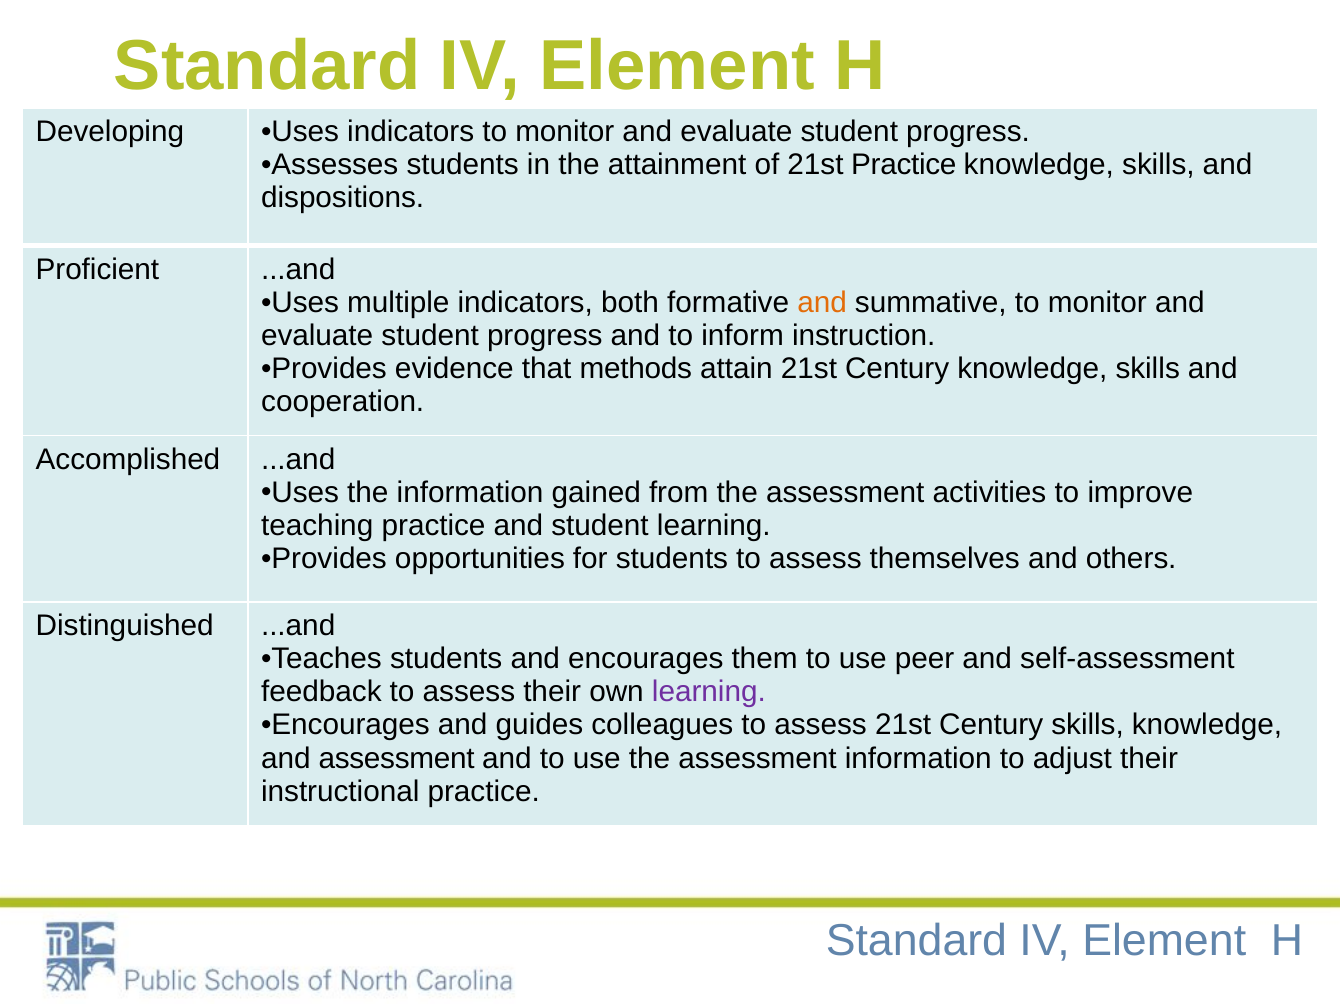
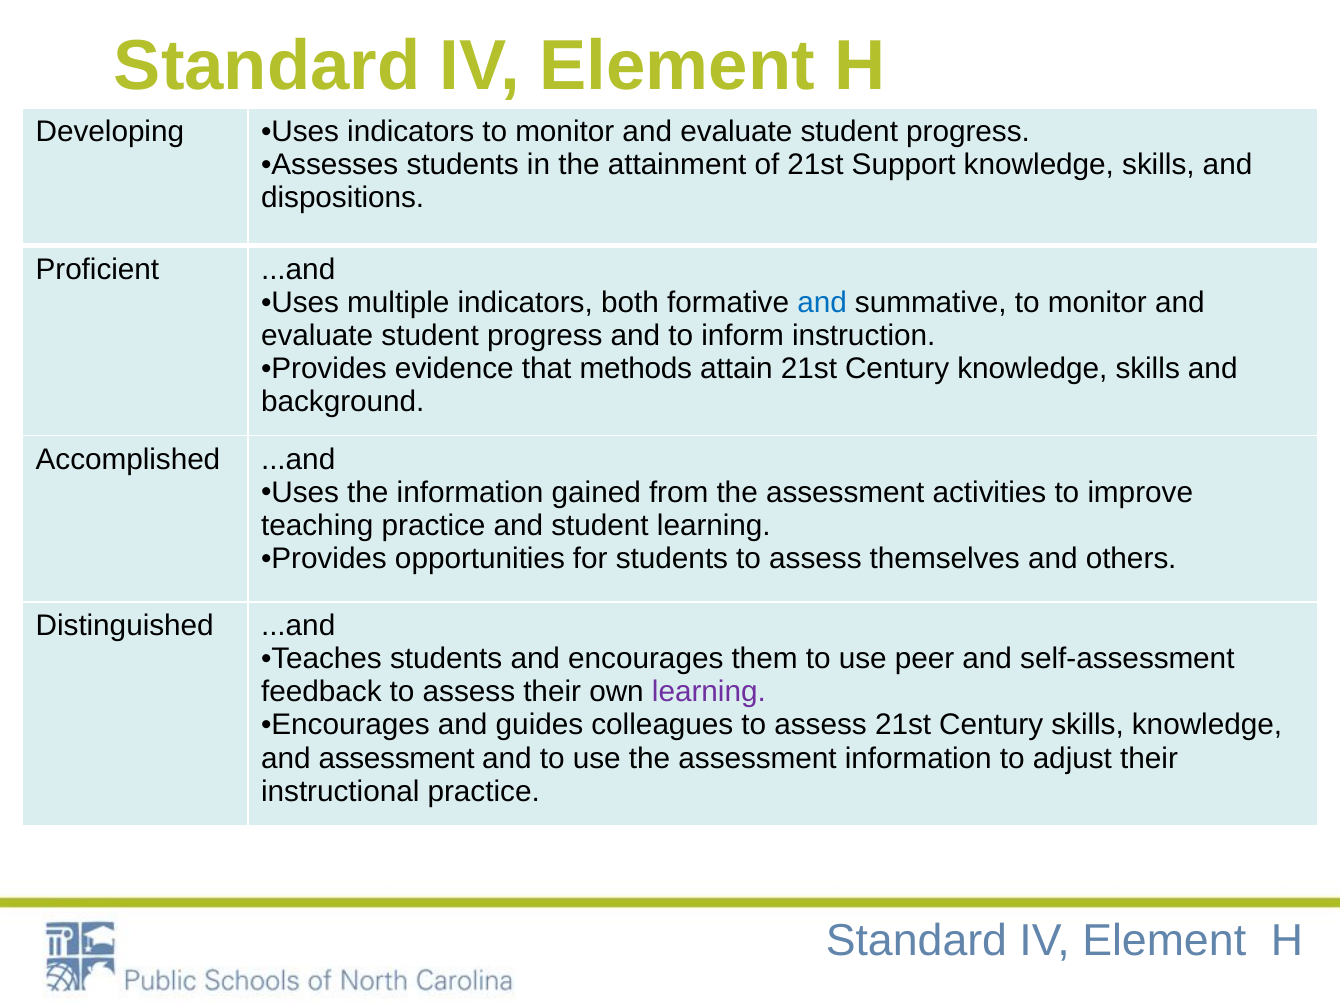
21st Practice: Practice -> Support (904, 165)
and colour: orange -> blue (822, 302)
cooperation: cooperation -> background (343, 402)
